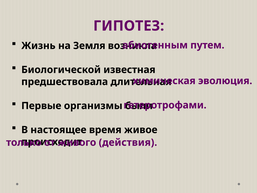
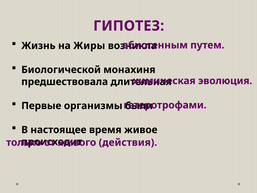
Земля: Земля -> Жиры (89, 46)
известная: известная -> монахиня (129, 70)
